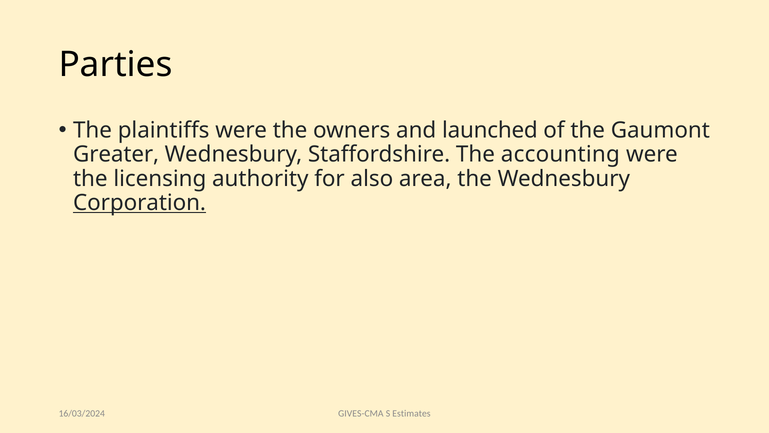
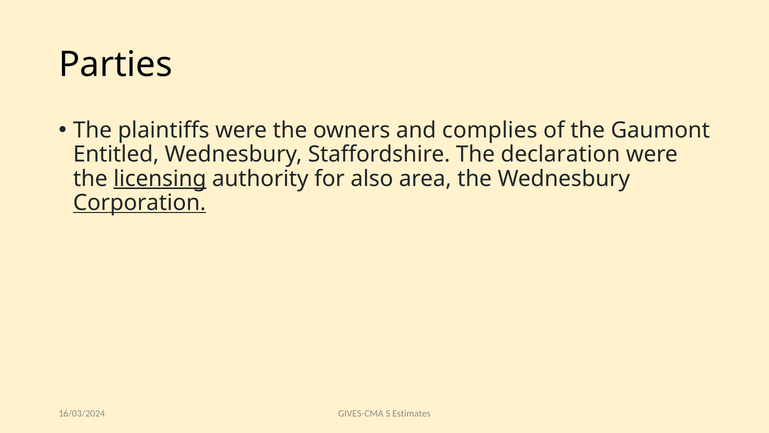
launched: launched -> complies (490, 130)
Greater: Greater -> Entitled (116, 154)
accounting: accounting -> declaration (560, 154)
licensing underline: none -> present (160, 178)
